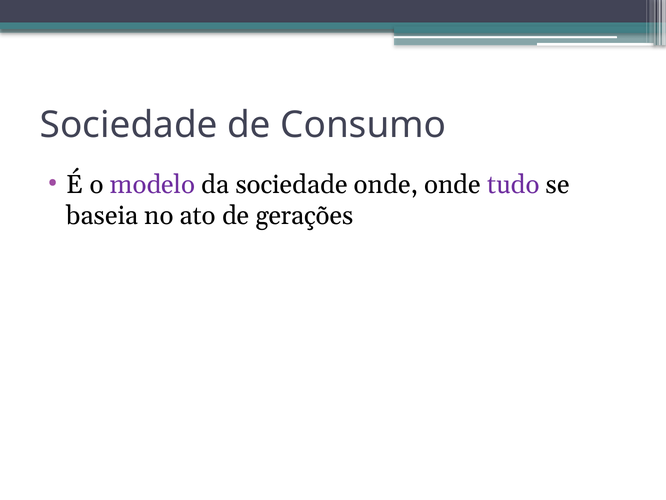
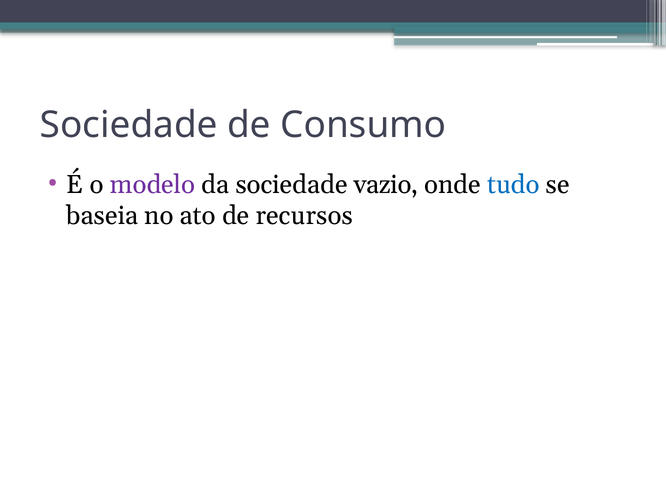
sociedade onde: onde -> vazio (386, 184)
tudo colour: purple -> blue (513, 184)
gerações: gerações -> recursos (304, 216)
